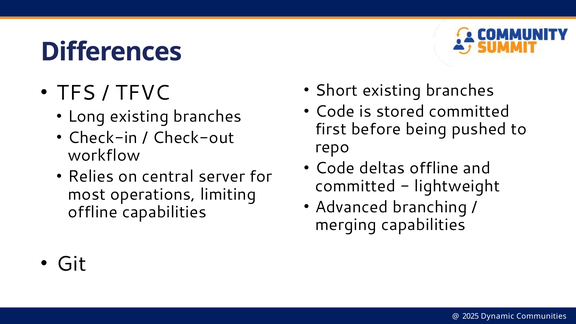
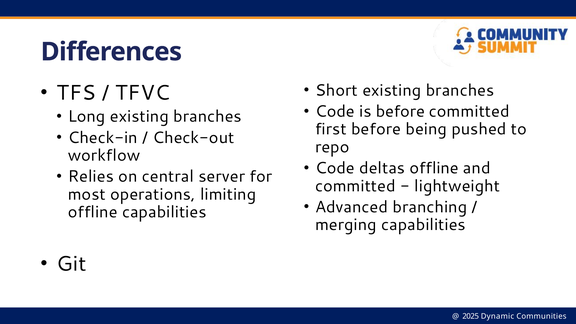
is stored: stored -> before (400, 111)
